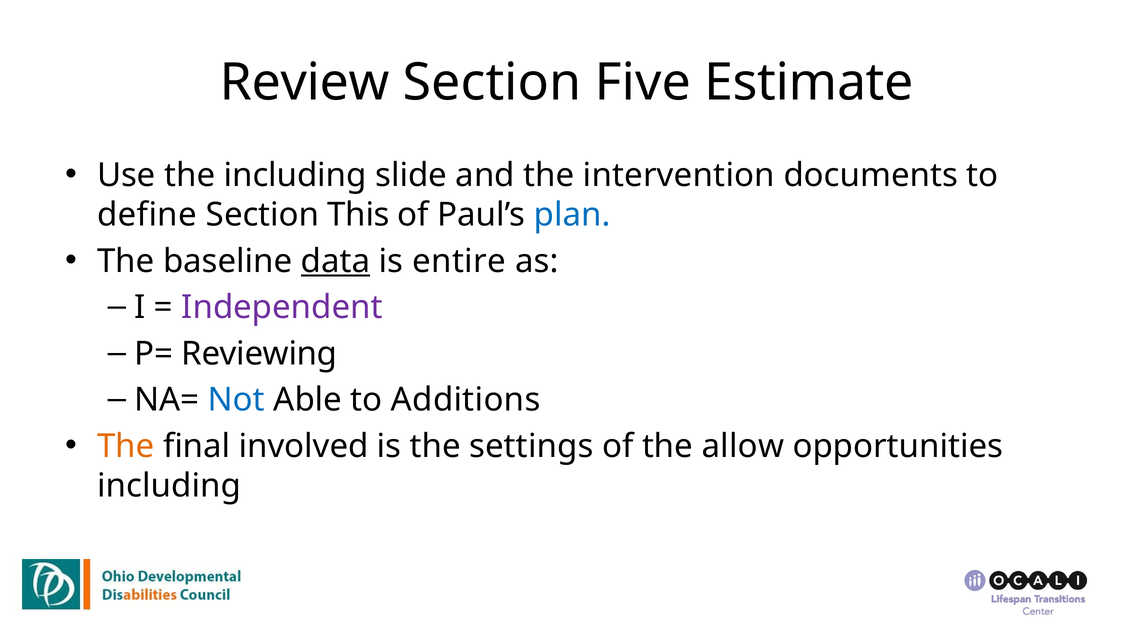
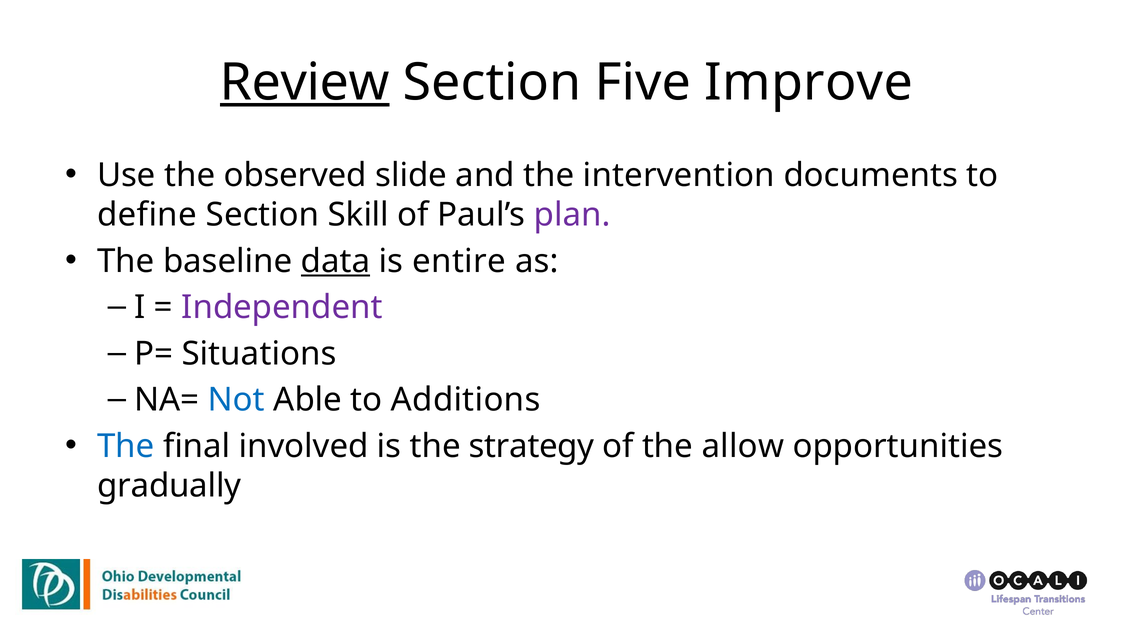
Review underline: none -> present (305, 82)
Estimate: Estimate -> Improve (809, 82)
the including: including -> observed (295, 175)
This: This -> Skill (358, 215)
plan colour: blue -> purple (572, 215)
Reviewing: Reviewing -> Situations (259, 354)
The colour: orange -> blue (126, 446)
settings: settings -> strategy (532, 446)
including: including -> gradually (169, 486)
